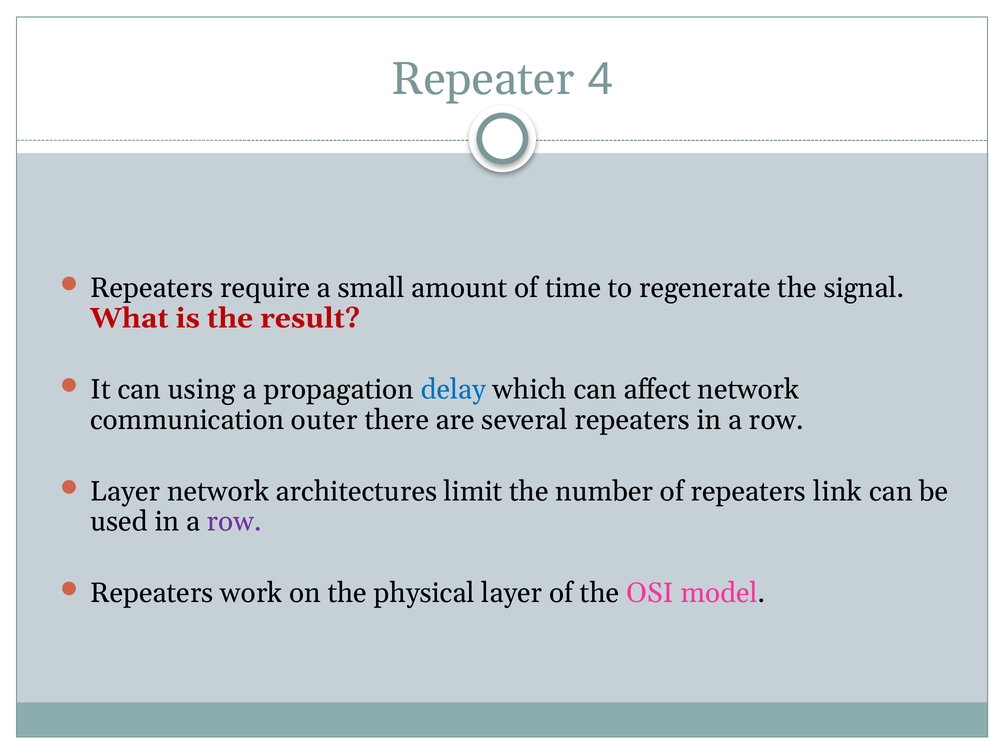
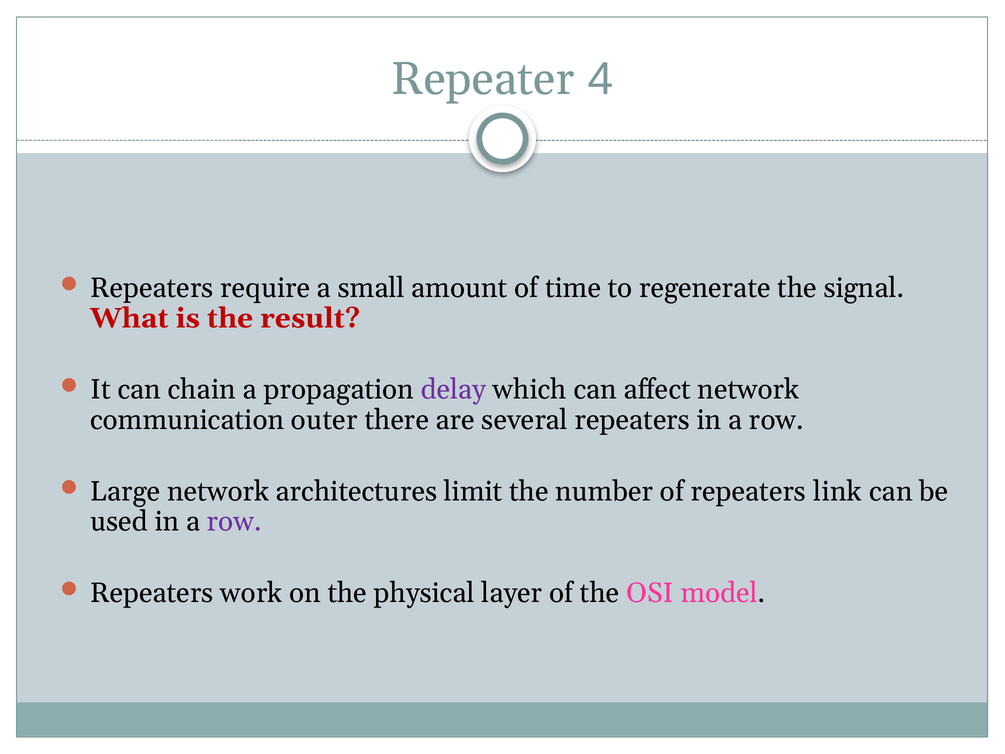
using: using -> chain (202, 390)
delay colour: blue -> purple (453, 390)
Layer: Layer -> Large (125, 491)
